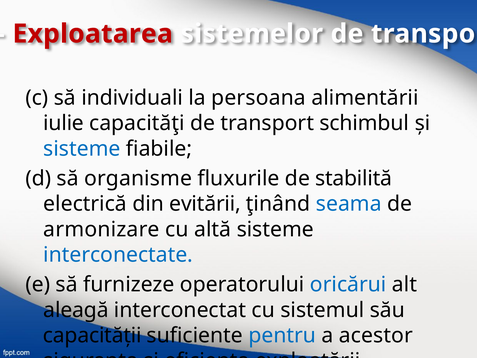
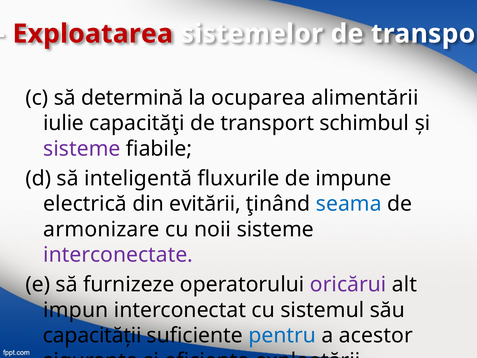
individuali: individuali -> determină (132, 98)
persoana: persoana -> ocuparea (259, 98)
sisteme colour: blue -> purple (82, 149)
organisme: organisme -> inteligentă (138, 178)
stabilită: stabilită -> impune (354, 178)
altă: altă -> noii (213, 229)
interconectate colour: blue -> purple (118, 255)
oricărui colour: blue -> purple (348, 284)
aleagă: aleagă -> impun (76, 310)
